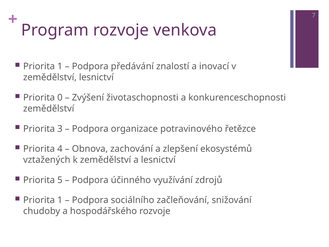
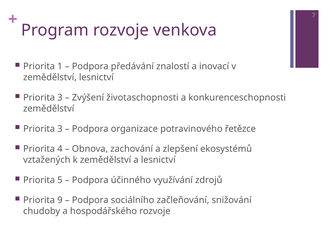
0: 0 -> 3 (60, 97)
1: 1 -> 9 (60, 200)
